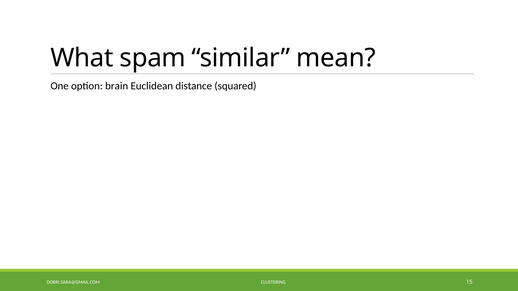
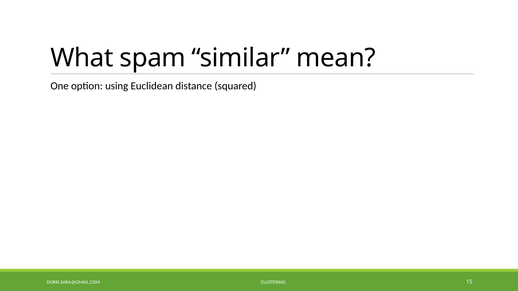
brain: brain -> using (117, 86)
